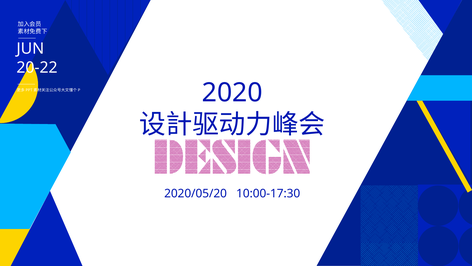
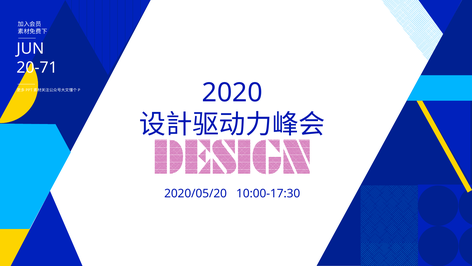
20-22: 20-22 -> 20-71 (37, 68)
